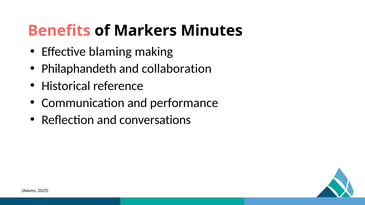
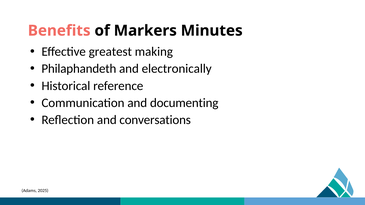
blaming: blaming -> greatest (110, 52)
collaboration: collaboration -> electronically (177, 69)
performance: performance -> documenting (184, 103)
